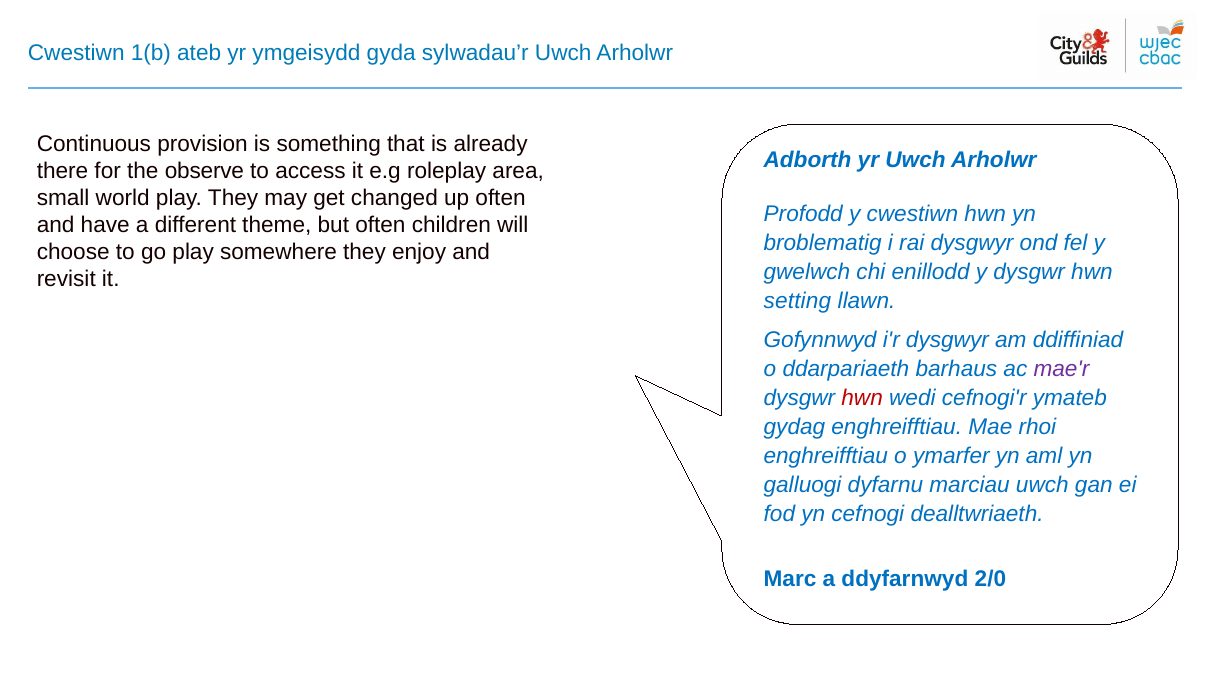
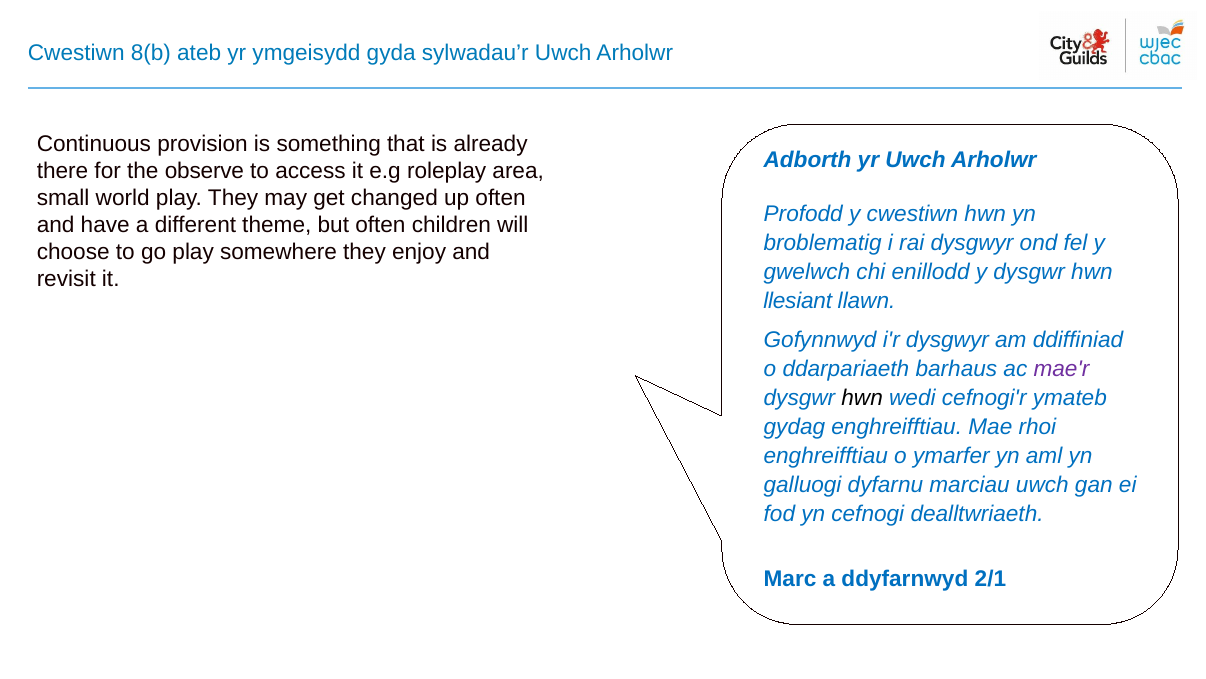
1(b: 1(b -> 8(b (151, 53)
setting: setting -> llesiant (798, 300)
hwn colour: red -> black (862, 398)
2/0: 2/0 -> 2/1 (990, 578)
